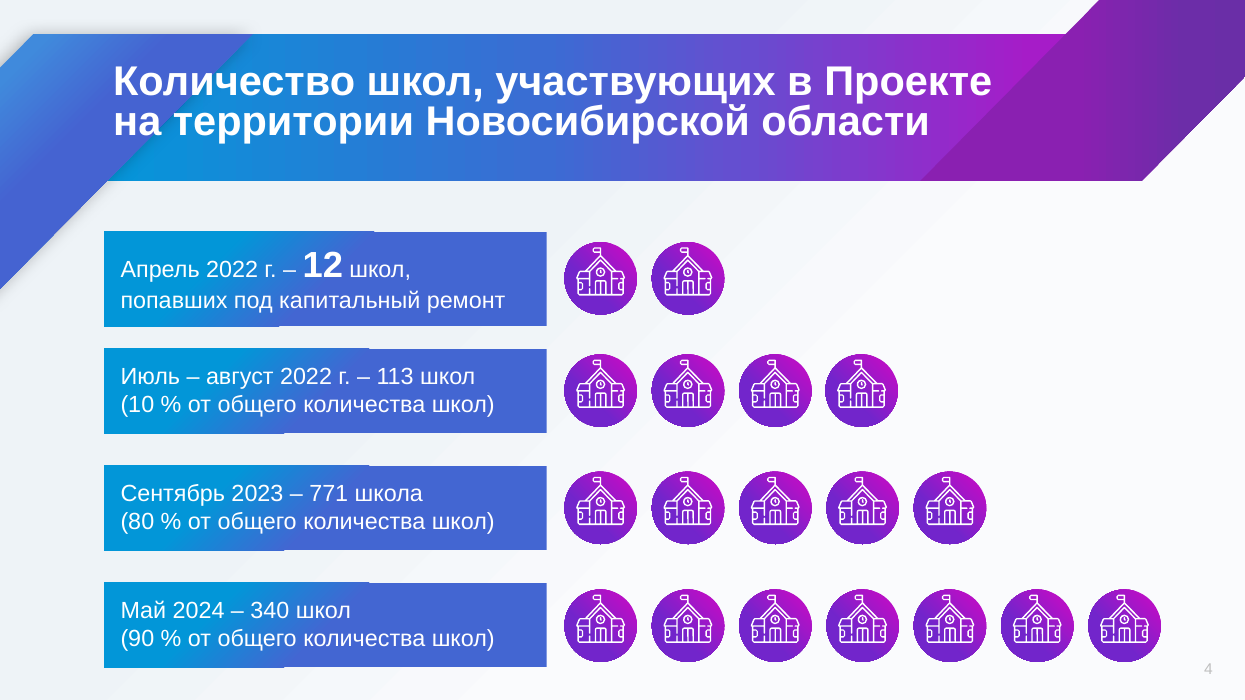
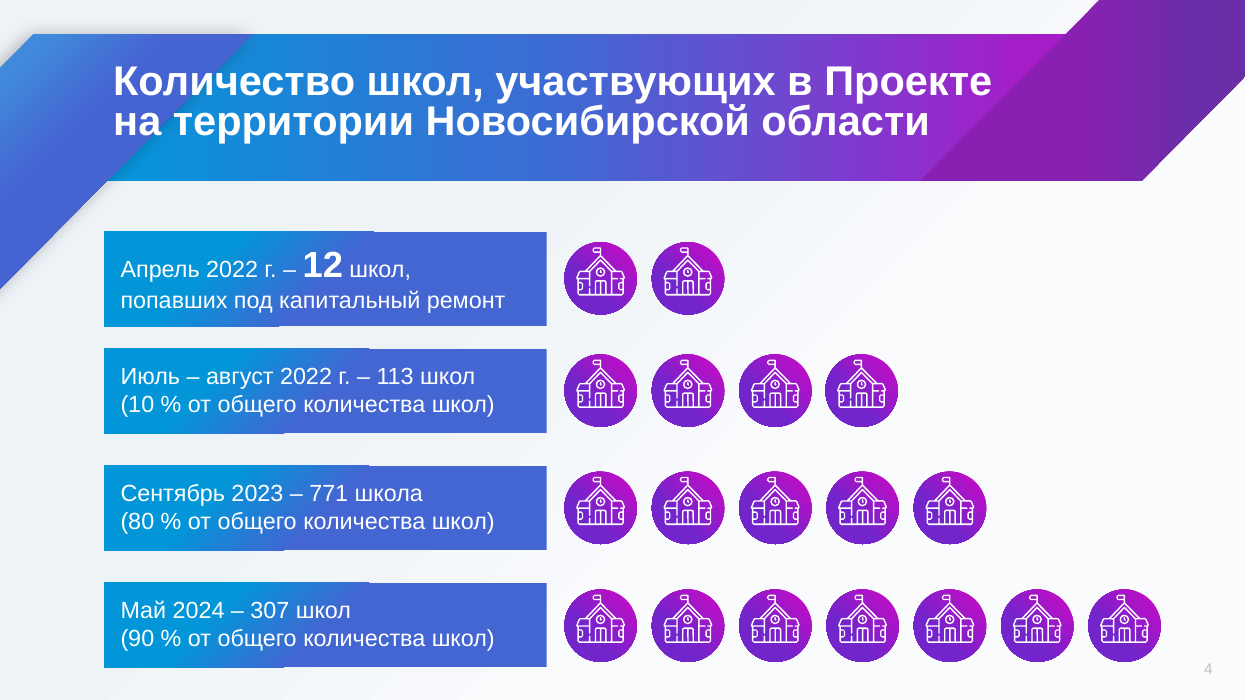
340: 340 -> 307 (270, 611)
